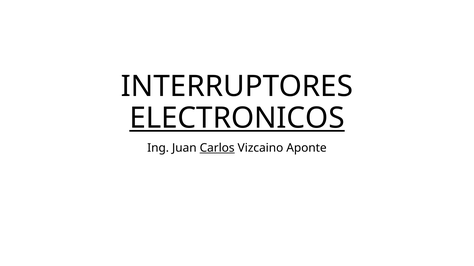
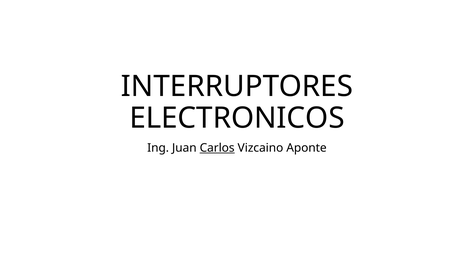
ELECTRONICOS underline: present -> none (237, 118)
